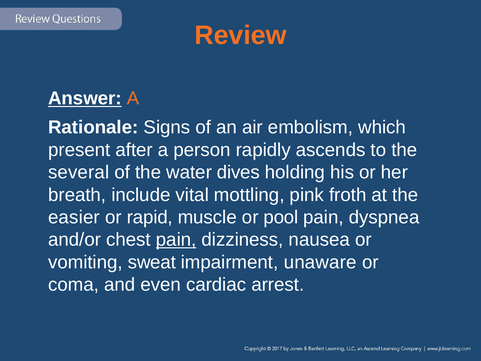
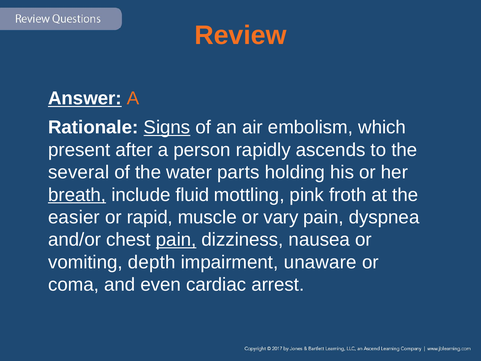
Signs underline: none -> present (167, 127)
dives: dives -> parts (238, 172)
breath underline: none -> present (77, 195)
vital: vital -> fluid (192, 195)
pool: pool -> vary (281, 217)
sweat: sweat -> depth (152, 262)
